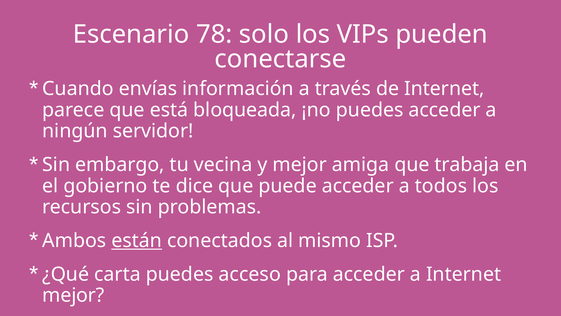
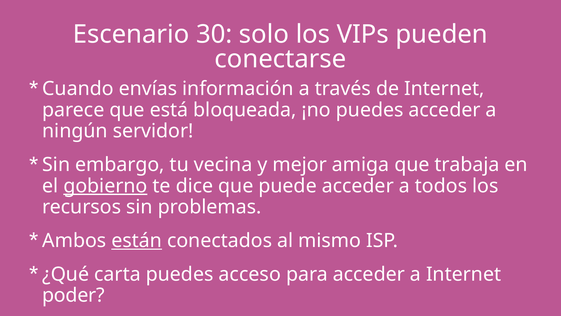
78: 78 -> 30 (214, 34)
gobierno underline: none -> present (105, 186)
mejor: mejor -> poder (73, 295)
